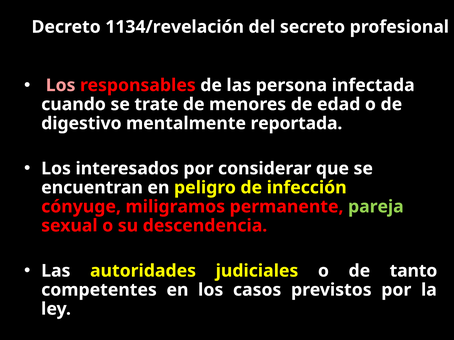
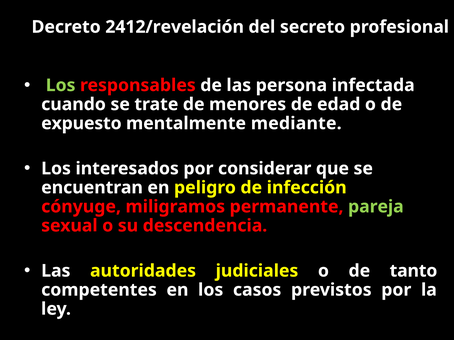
1134/revelación: 1134/revelación -> 2412/revelación (175, 27)
Los colour: pink -> light green (61, 85)
digestivo: digestivo -> expuesto (81, 124)
reportada: reportada -> mediante (296, 124)
